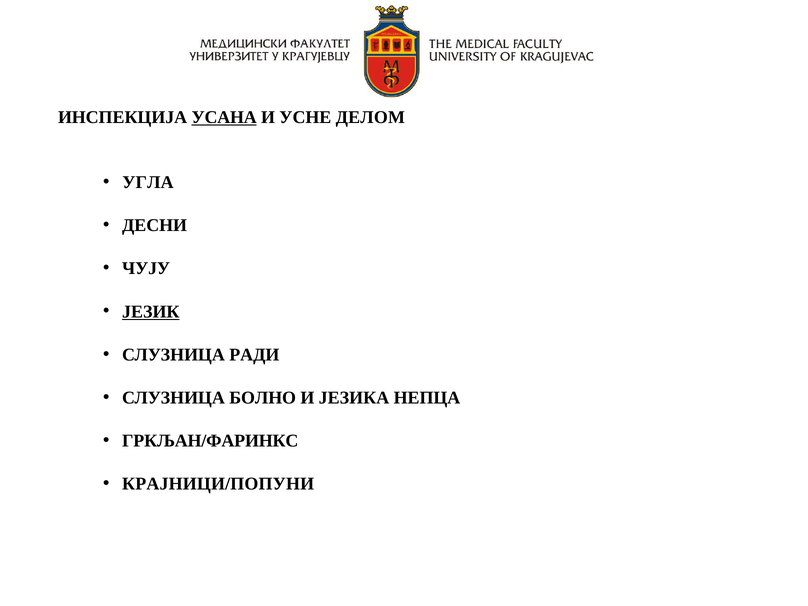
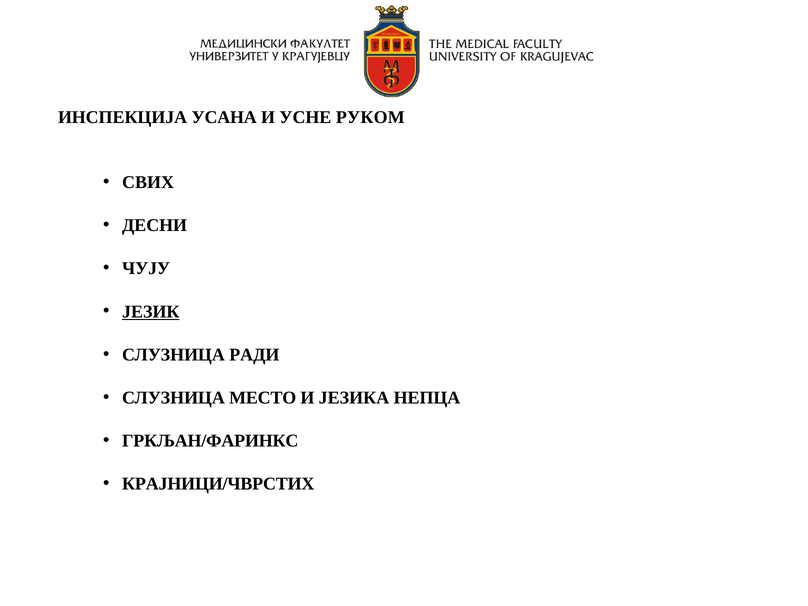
УСАНА underline: present -> none (224, 117)
ДЕЛОМ: ДЕЛОМ -> РУКОМ (370, 117)
УГЛА: УГЛА -> СВИХ (148, 182)
БОЛНО: БОЛНО -> МЕСТО (263, 398)
КРАЈНИЦИ/ПОПУНИ: КРАЈНИЦИ/ПОПУНИ -> КРАЈНИЦИ/ЧВРСТИХ (218, 484)
